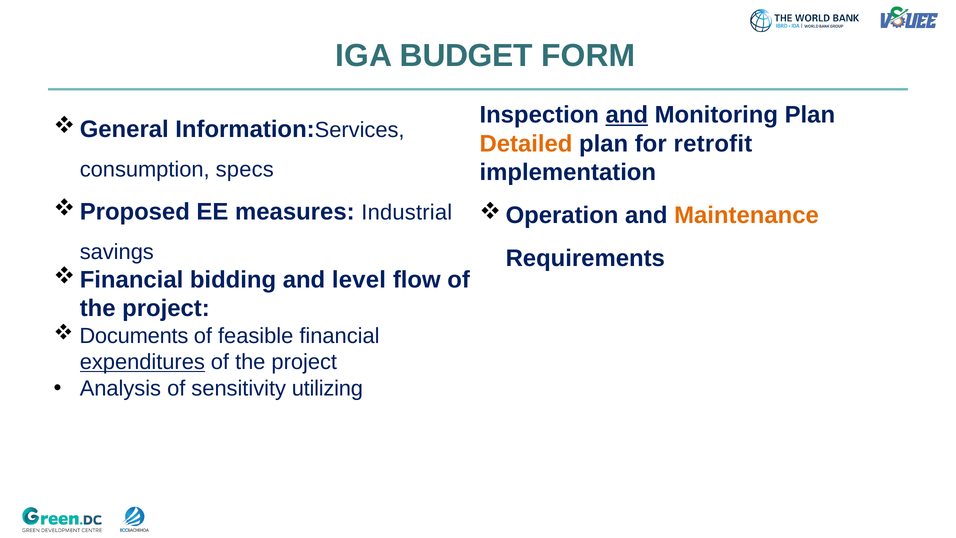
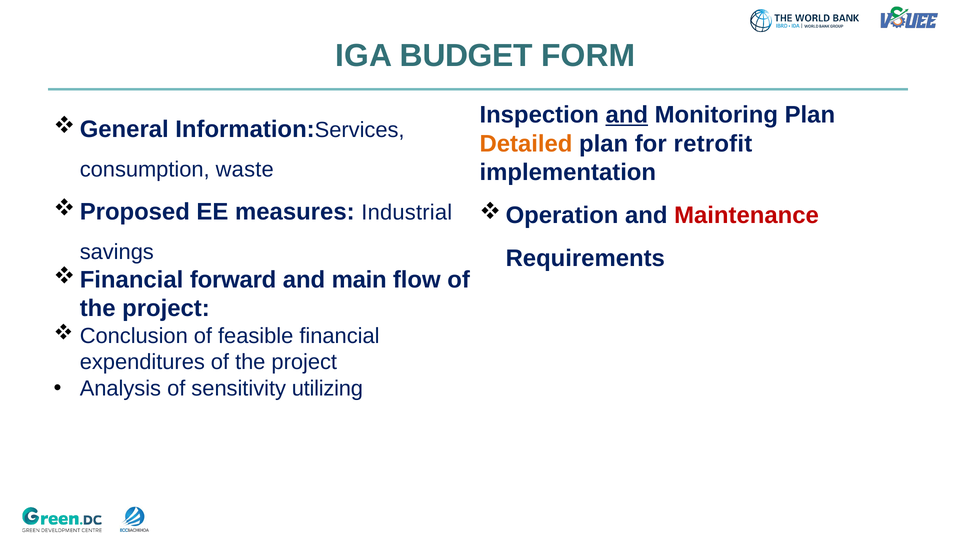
specs: specs -> waste (245, 170)
Maintenance colour: orange -> red (746, 215)
bidding: bidding -> forward (233, 280)
level: level -> main (359, 280)
Documents: Documents -> Conclusion (134, 336)
expenditures underline: present -> none (142, 362)
